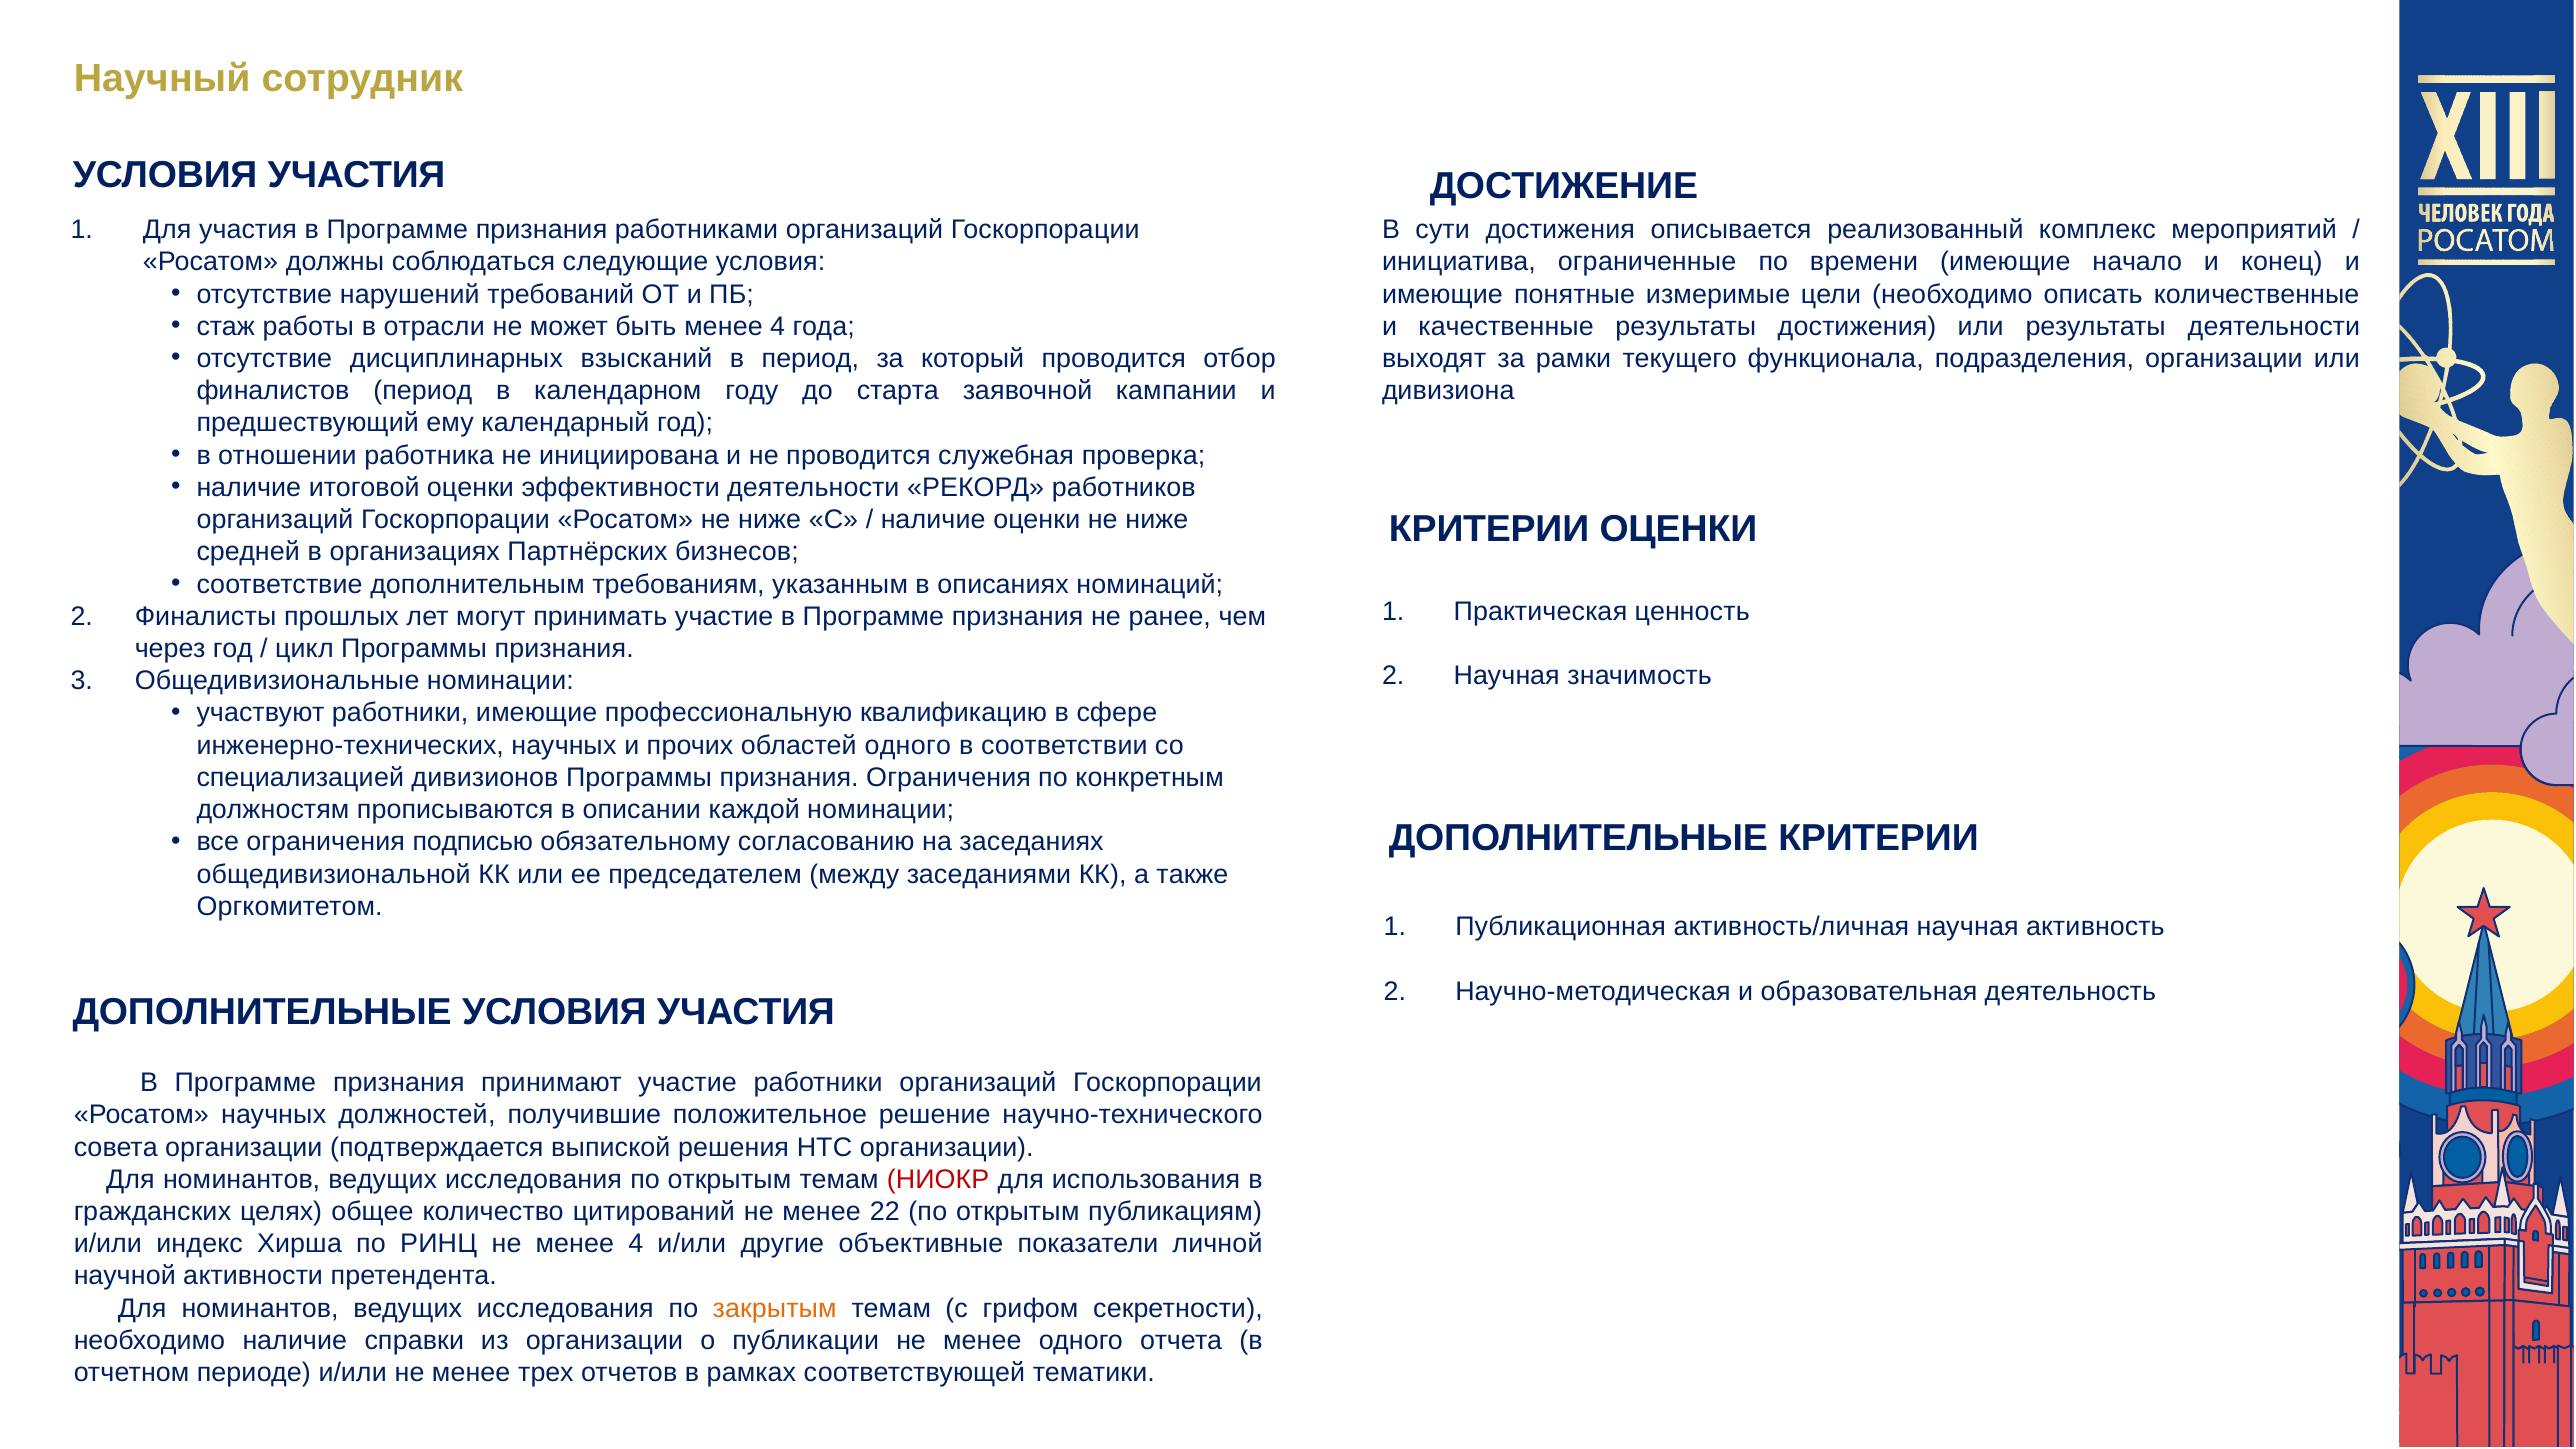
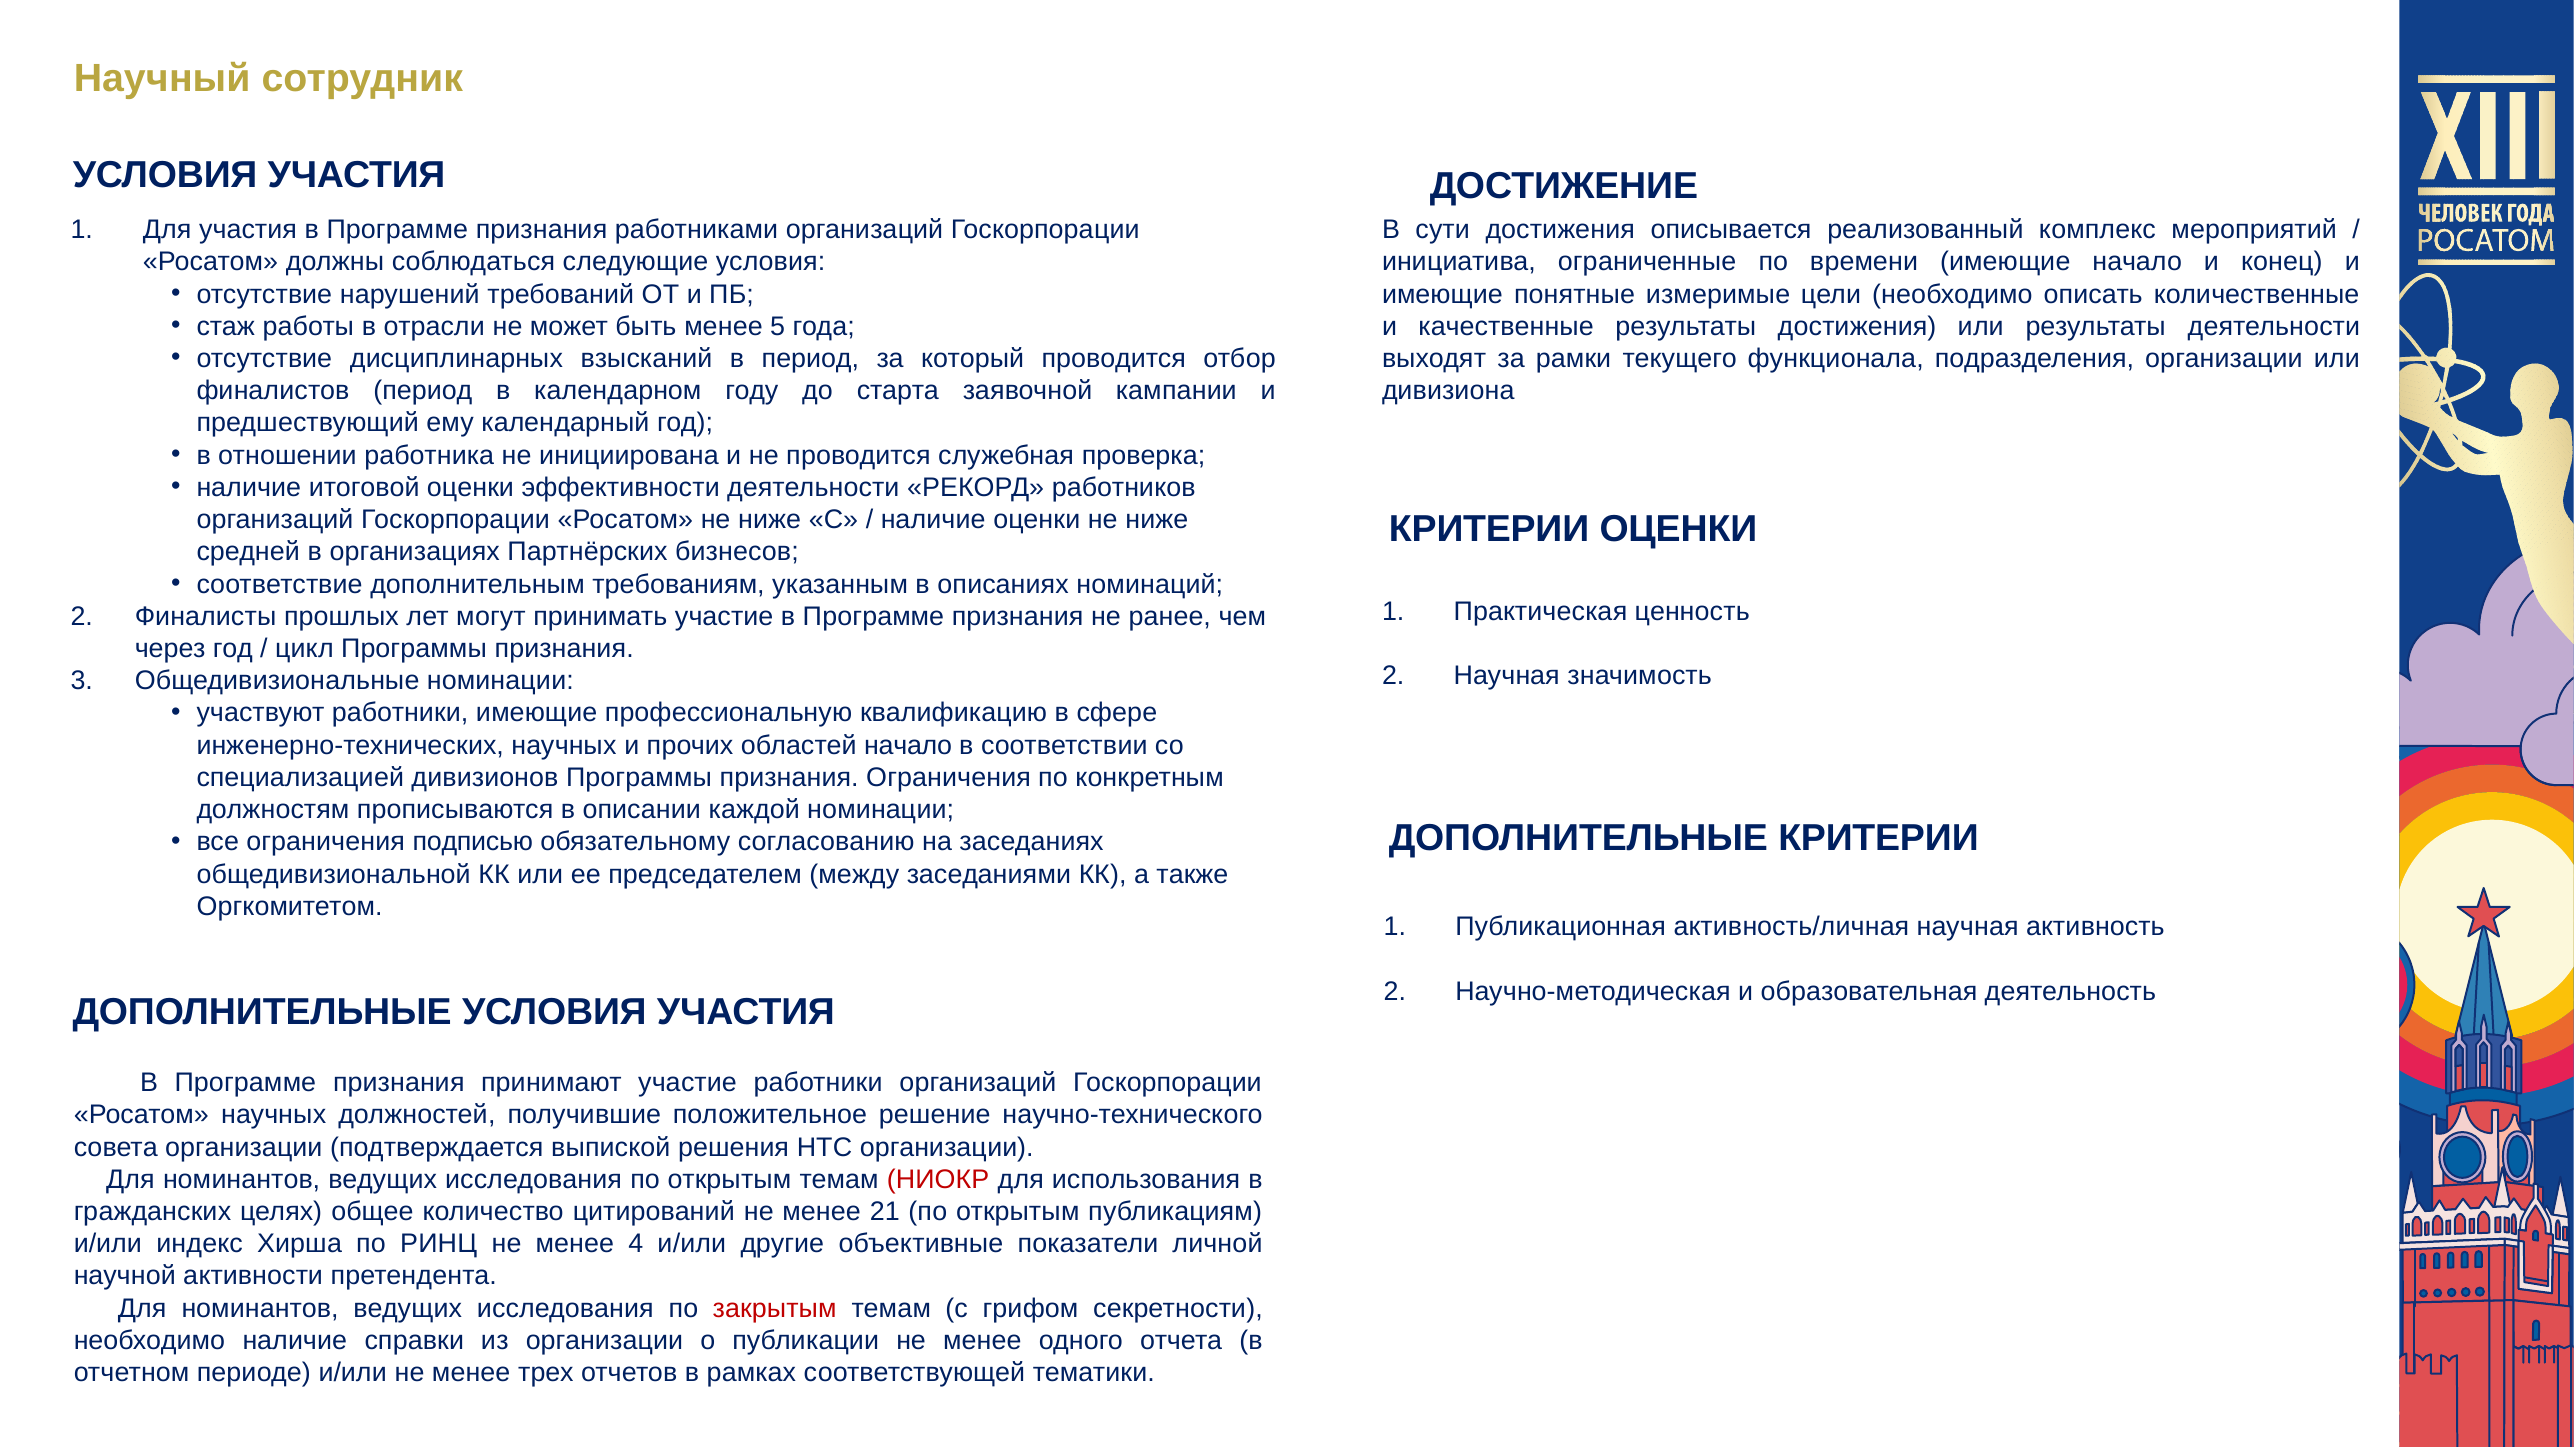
быть менее 4: 4 -> 5 (778, 326)
областей одного: одного -> начало (908, 745)
22: 22 -> 21 (885, 1212)
закрытым colour: orange -> red (775, 1308)
